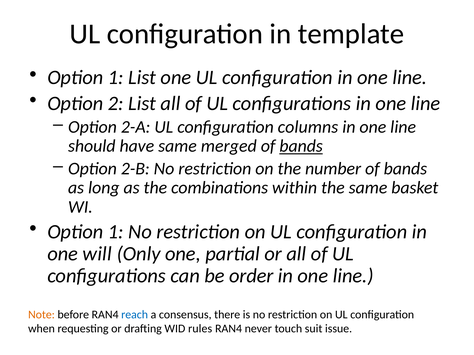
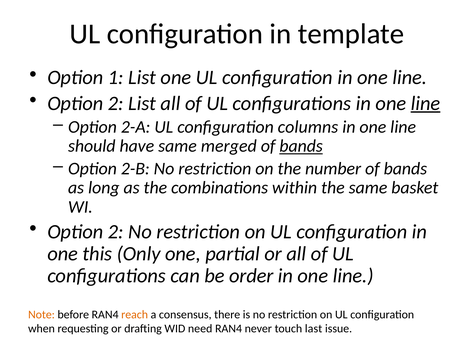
line underline: none -> present (426, 103)
1: 1 -> 2 (116, 232)
will: will -> this (97, 254)
reach colour: blue -> orange (135, 315)
rules: rules -> need (200, 329)
suit: suit -> last (314, 329)
